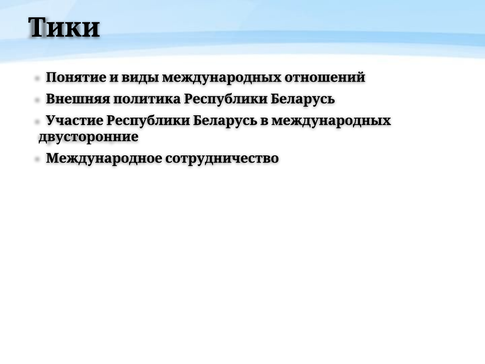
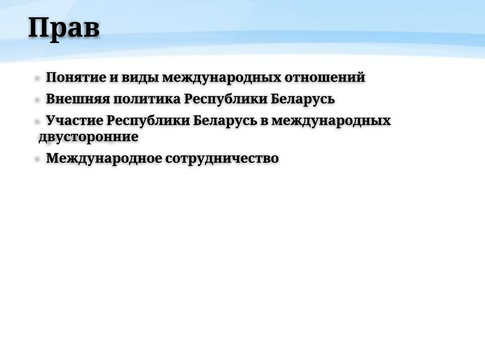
Тики: Тики -> Прав (64, 28)
